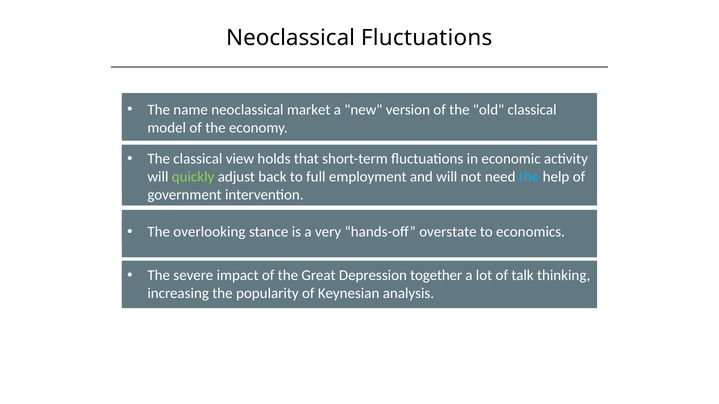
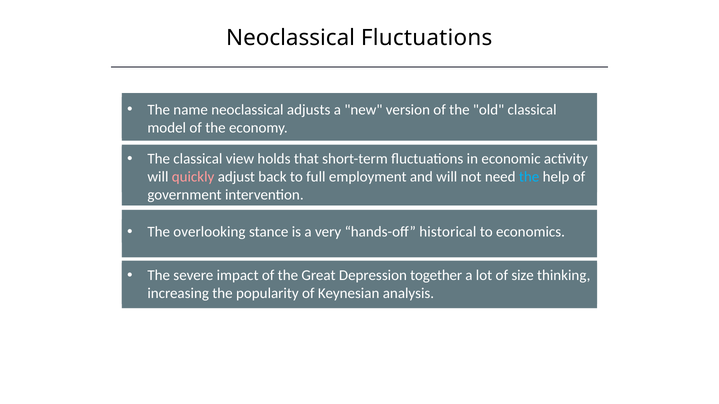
market: market -> adjusts (309, 110)
quickly colour: light green -> pink (193, 177)
overstate: overstate -> historical (448, 232)
talk: talk -> size (523, 276)
